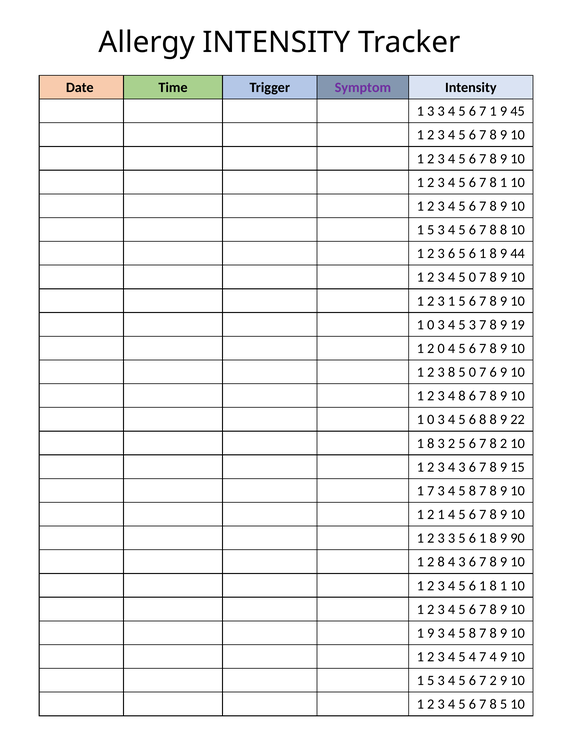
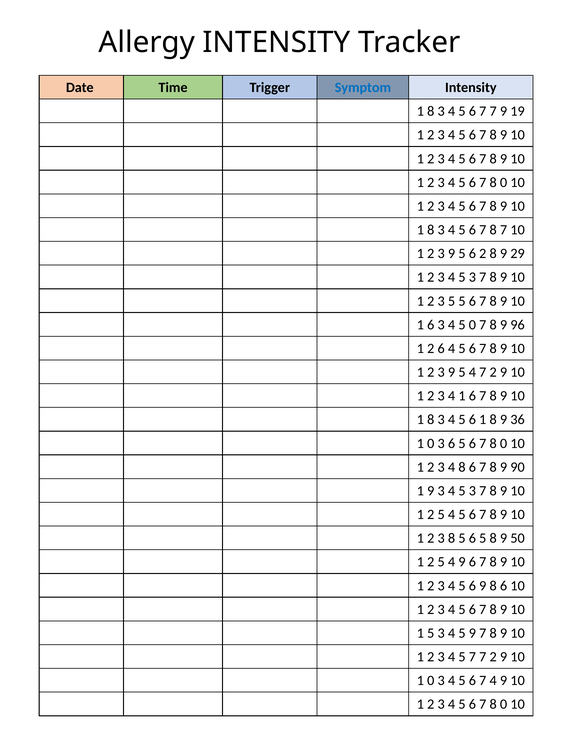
Symptom colour: purple -> blue (363, 88)
3: 3 -> 8 (431, 111)
6 7 1: 1 -> 7 (493, 111)
45: 45 -> 19 (518, 111)
1: 1 -> 0 (504, 182)
5: 5 -> 8 (431, 230)
7 8 8: 8 -> 7 (504, 230)
6: 6 -> 9 (452, 254)
1: 1 -> 2 (483, 254)
44: 44 -> 29 (518, 254)
0: 0 -> 3 (472, 277)
3 1: 1 -> 5 (452, 301)
0: 0 -> 6 (431, 325)
4 5 3: 3 -> 0 (472, 325)
19: 19 -> 96 (518, 325)
2 0: 0 -> 6 (441, 348)
8: 8 -> 9 (452, 372)
0: 0 -> 4 (472, 372)
6: 6 -> 2 (493, 372)
4 8: 8 -> 1 (462, 396)
0: 0 -> 8 (431, 420)
6 8: 8 -> 1 (483, 420)
22: 22 -> 36 (518, 420)
8: 8 -> 0 (431, 443)
3 2: 2 -> 6 (452, 443)
2: 2 -> 0 (504, 443)
3 4 3: 3 -> 8 (462, 467)
15: 15 -> 90 (518, 467)
1 7: 7 -> 9 (431, 491)
8: 8 -> 3 (472, 491)
1: 1 -> 5 (441, 514)
2 3 3: 3 -> 8 (452, 538)
1: 1 -> 5 (483, 538)
90: 90 -> 50 (518, 538)
8: 8 -> 5 (441, 562)
3: 3 -> 9 (462, 562)
4 5 6 1: 1 -> 9 (483, 586)
1: 1 -> 6 (504, 586)
9: 9 -> 5 (431, 633)
8: 8 -> 9 (472, 633)
5 4: 4 -> 7 (472, 657)
4: 4 -> 2 (493, 657)
5: 5 -> 0 (431, 680)
7 2: 2 -> 4 (493, 680)
5: 5 -> 0 (504, 704)
